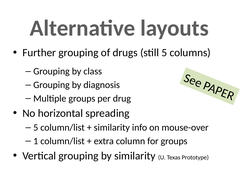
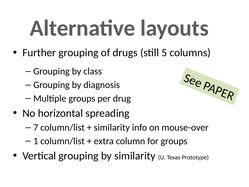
5: 5 -> 7 (36, 127)
